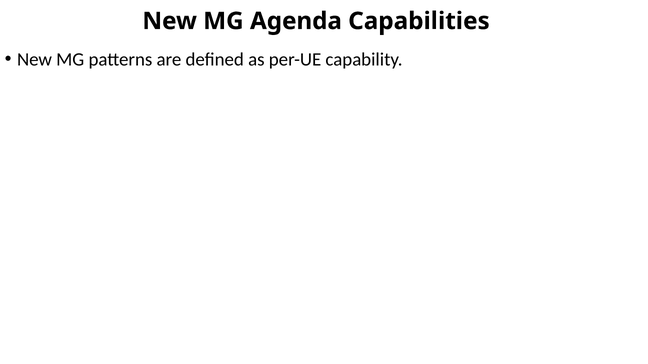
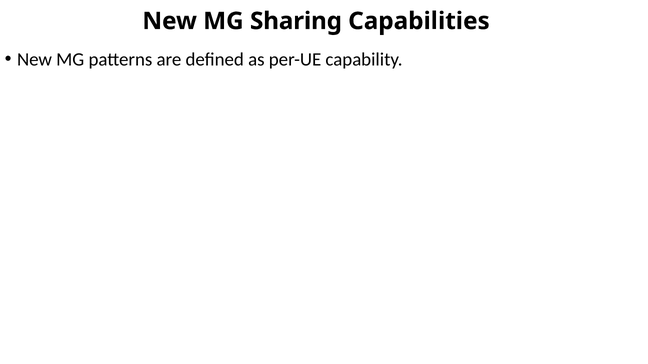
Agenda: Agenda -> Sharing (296, 21)
